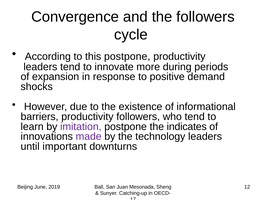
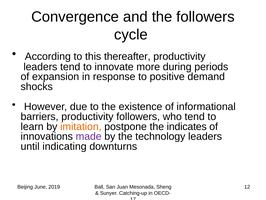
this postpone: postpone -> thereafter (127, 56)
imitation colour: purple -> orange (81, 126)
important: important -> indicating (64, 146)
